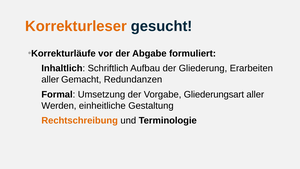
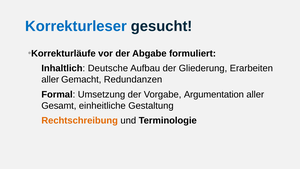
Korrekturleser colour: orange -> blue (76, 26)
Schriftlich: Schriftlich -> Deutsche (108, 68)
Gliederungsart: Gliederungsart -> Argumentation (214, 94)
Werden: Werden -> Gesamt (59, 106)
